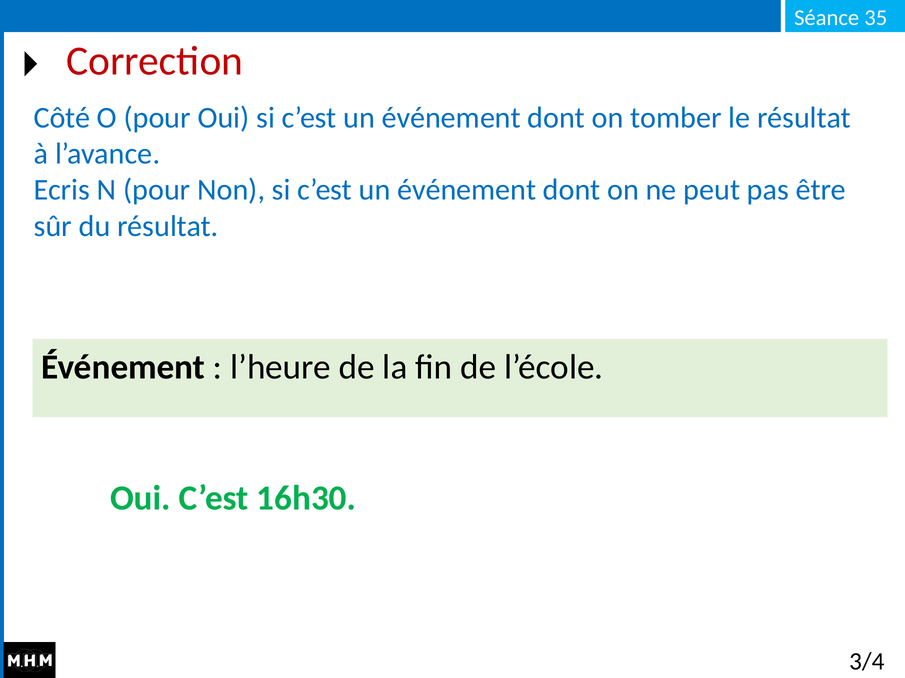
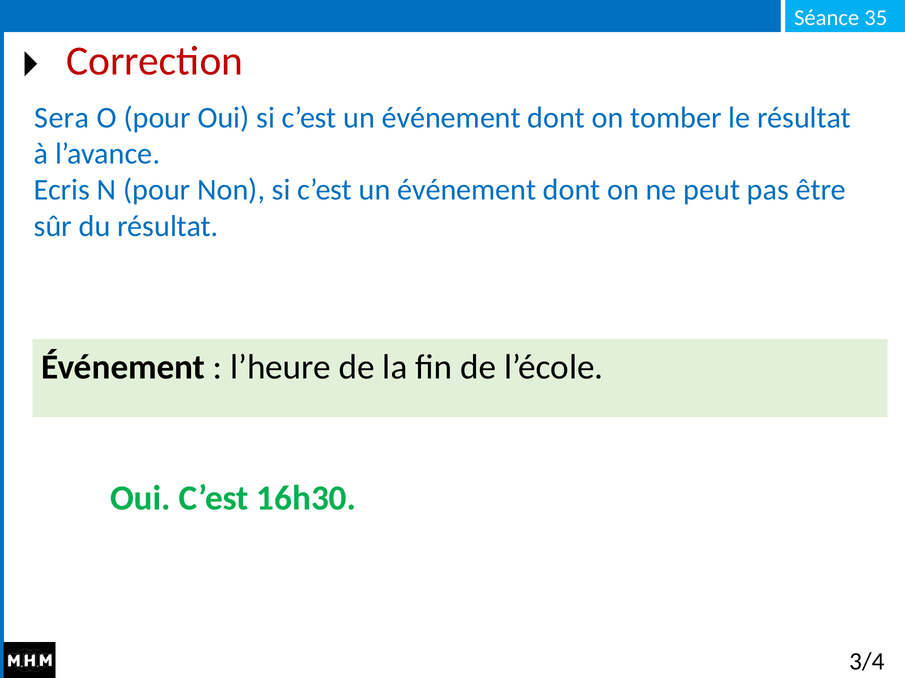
Côté: Côté -> Sera (62, 118)
